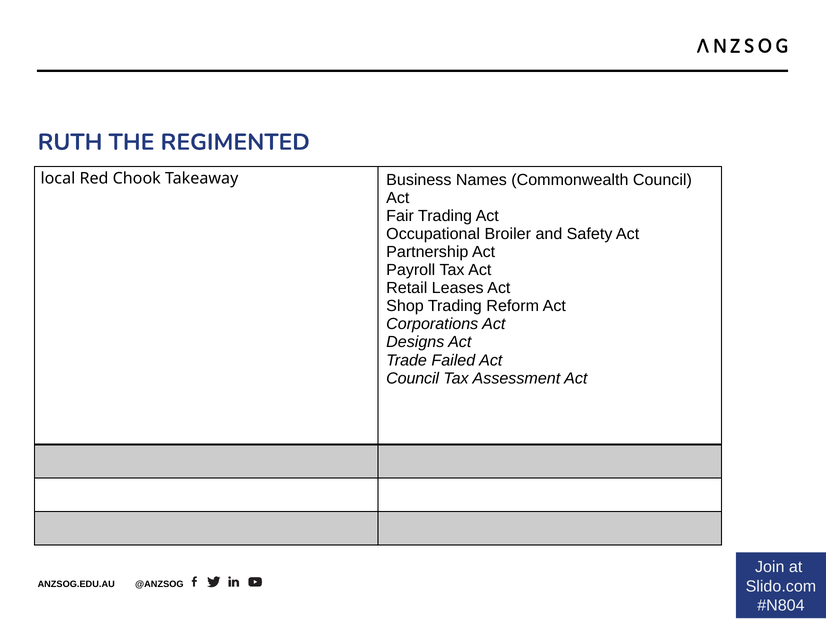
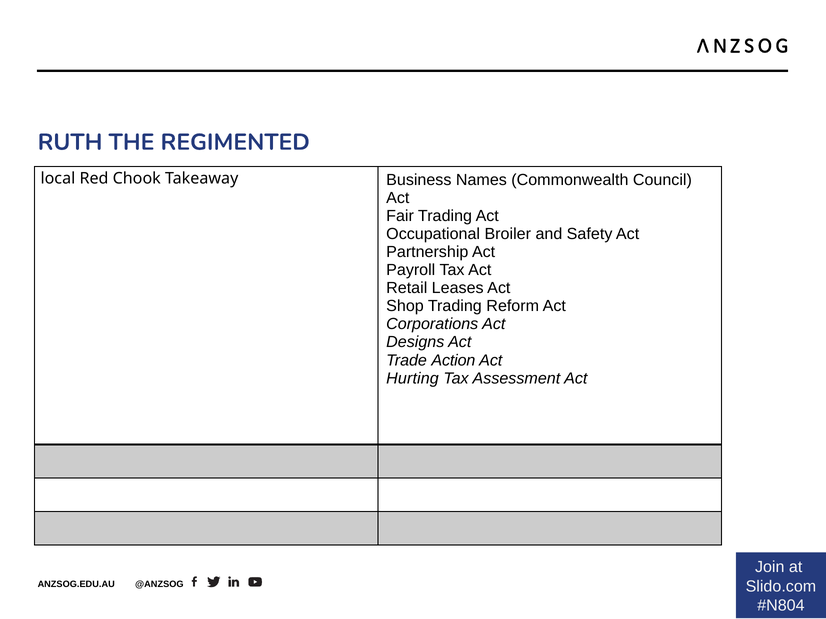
Failed: Failed -> Action (453, 361)
Council: Council -> Hurting (413, 379)
